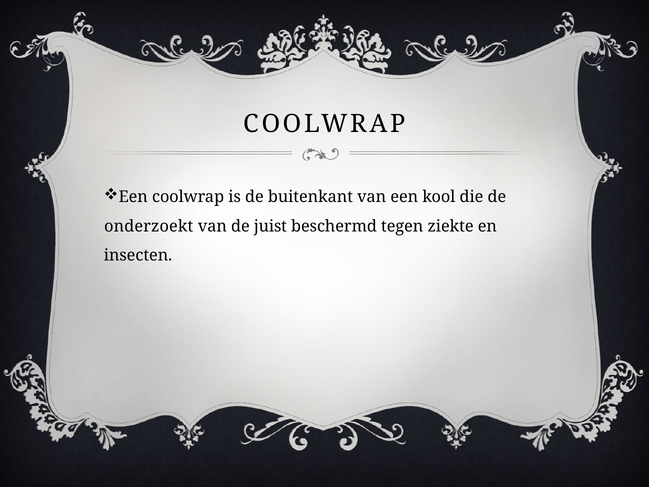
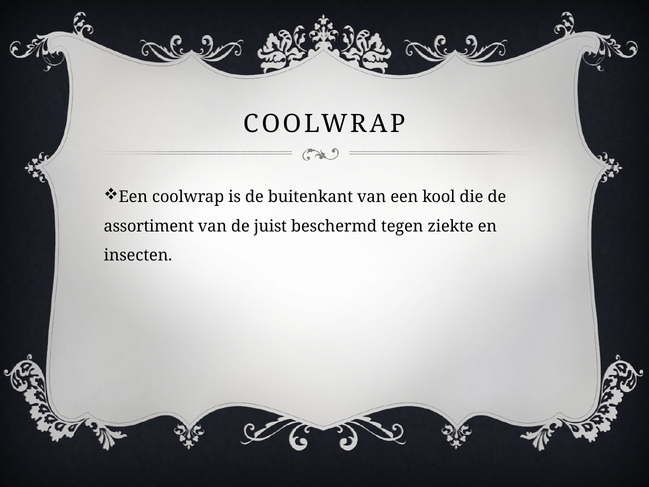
onderzoekt: onderzoekt -> assortiment (149, 226)
